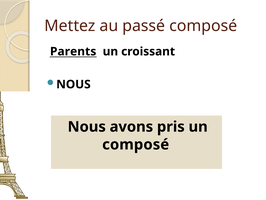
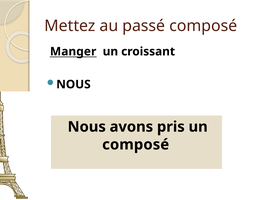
Parents: Parents -> Manger (73, 51)
